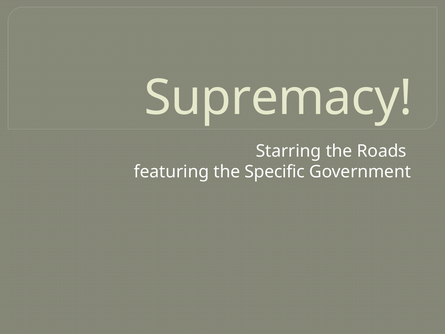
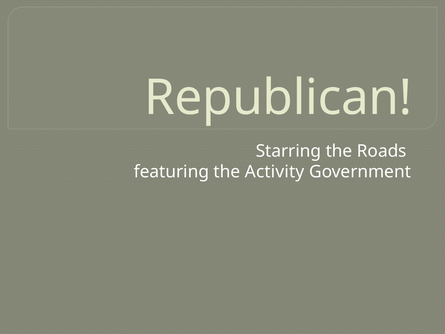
Supremacy: Supremacy -> Republican (278, 98)
Specific: Specific -> Activity (275, 172)
